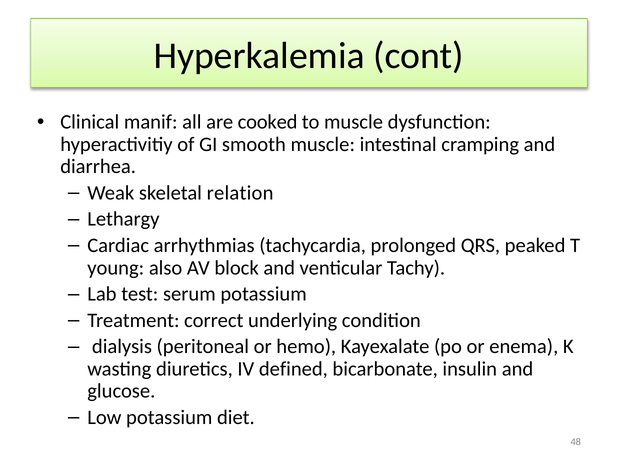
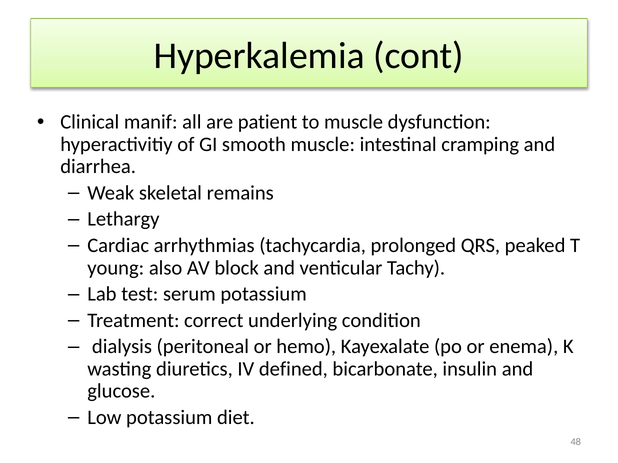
cooked: cooked -> patient (268, 122)
relation: relation -> remains (240, 193)
